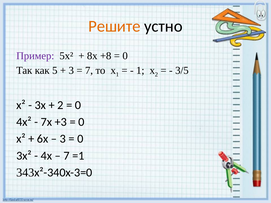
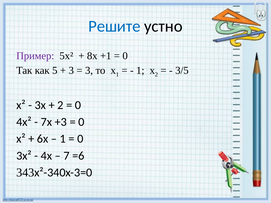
Решите colour: orange -> blue (114, 26)
+8: +8 -> +1 (106, 56)
7: 7 -> 3 (89, 71)
3: 3 -> 1 (63, 139)
=1: =1 -> =6 (78, 156)
